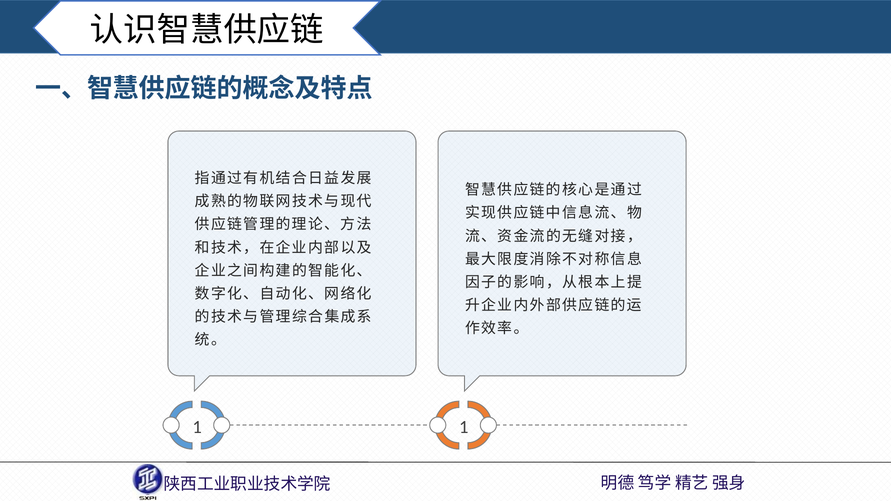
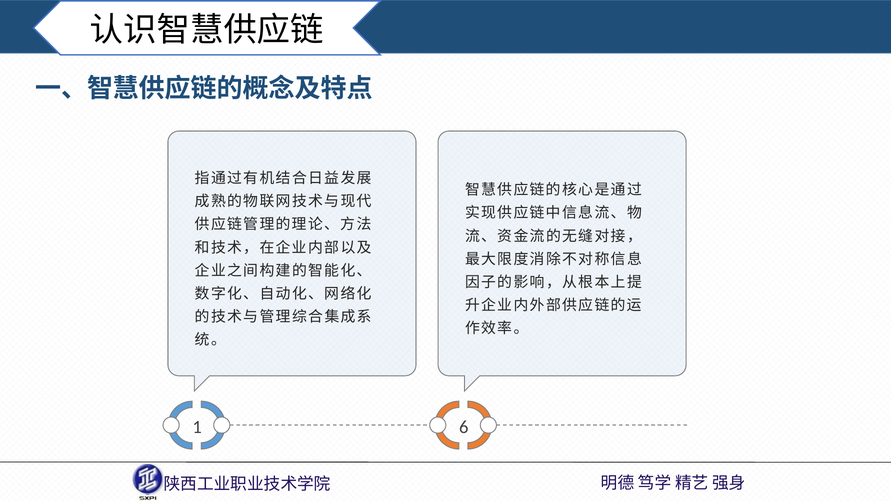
1 1: 1 -> 6 (464, 427)
